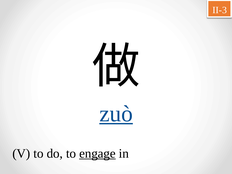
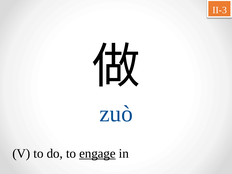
zuò underline: present -> none (116, 114)
